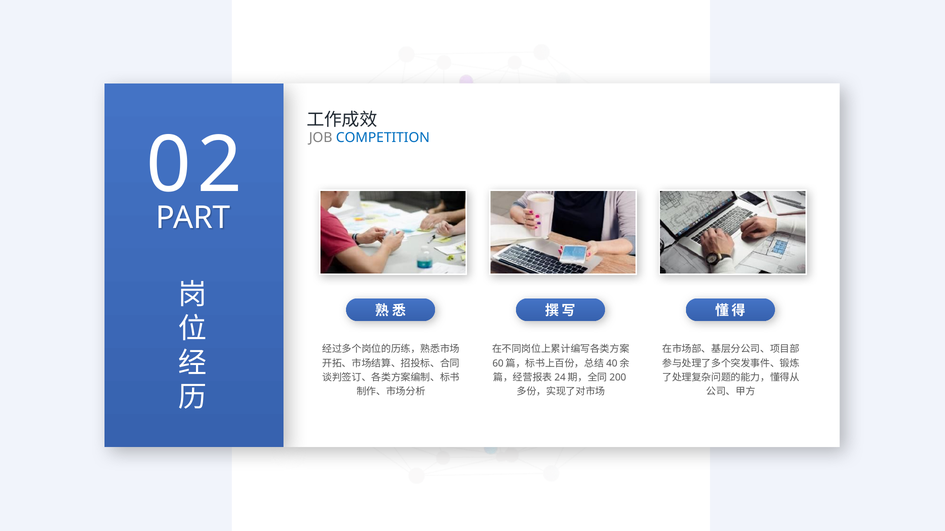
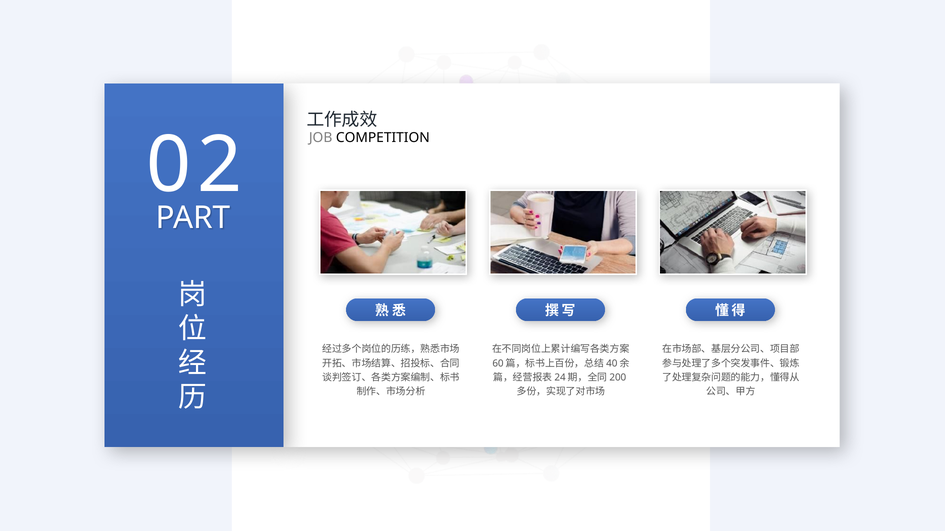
COMPETITION colour: blue -> black (383, 138)
